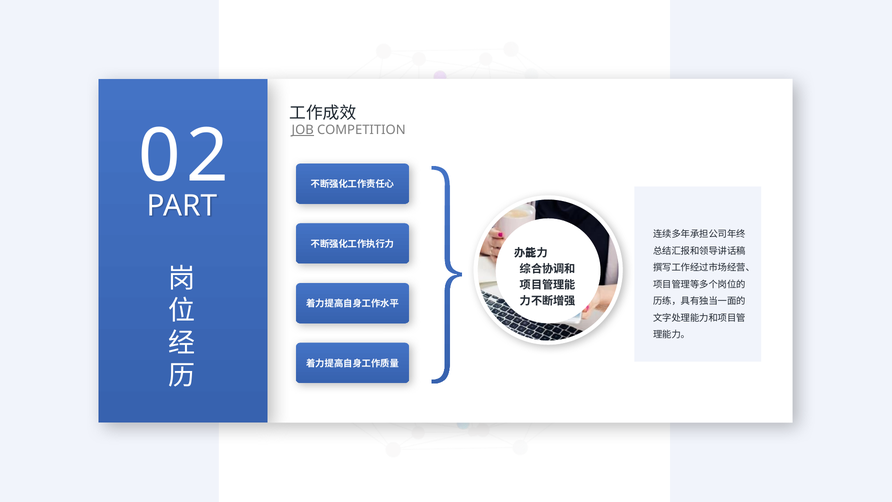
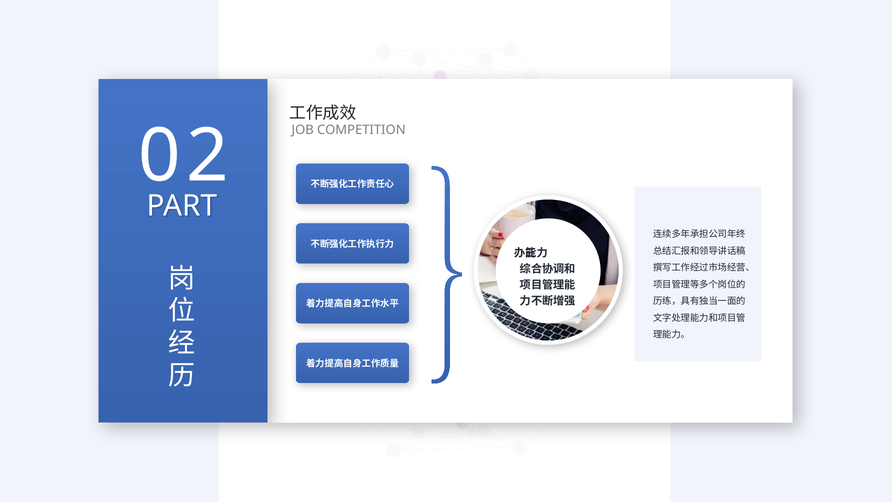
JOB underline: present -> none (303, 130)
